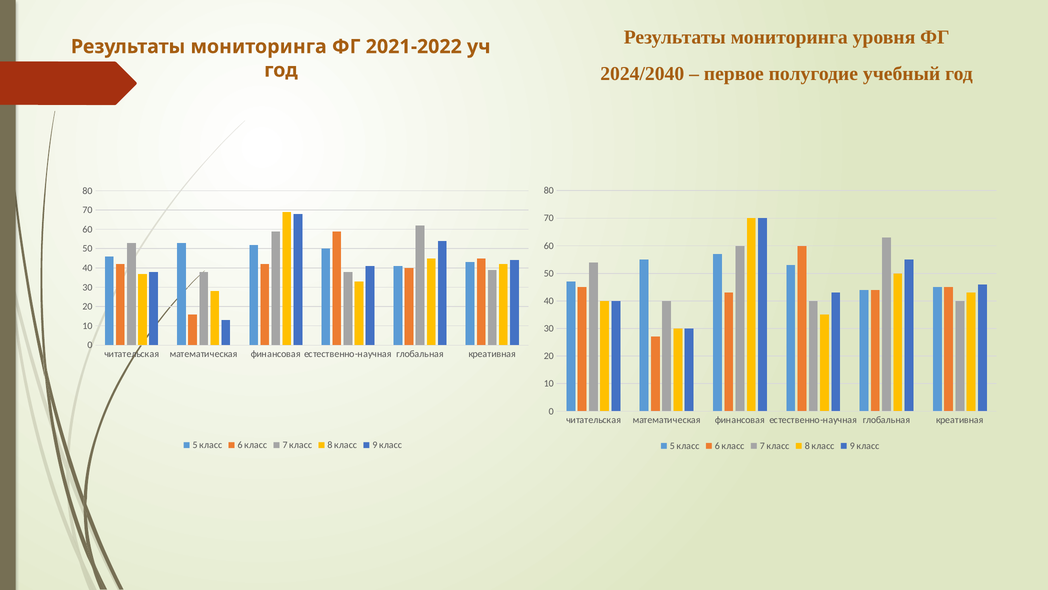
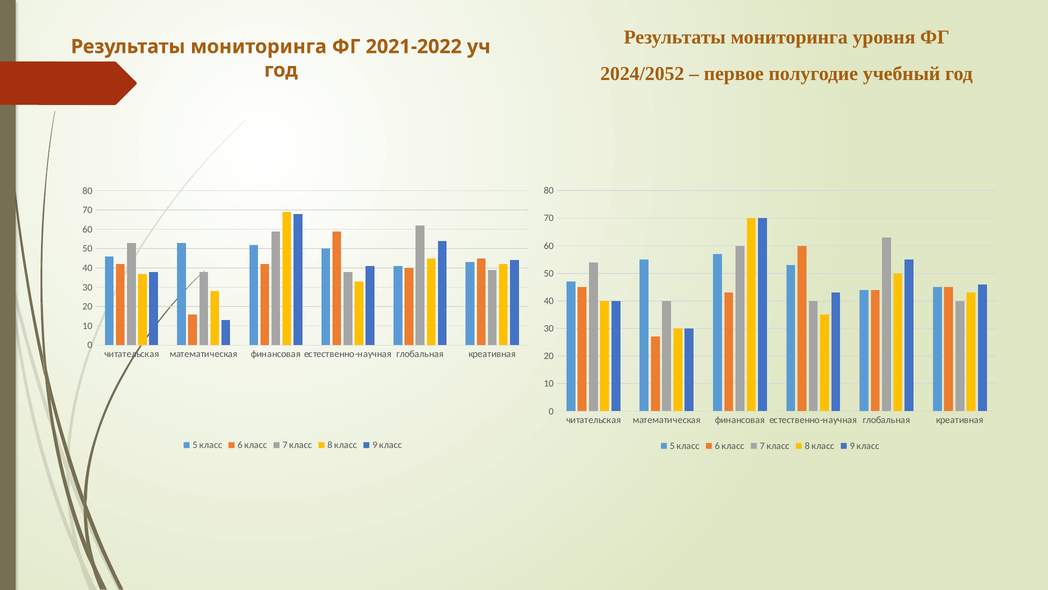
2024/2040: 2024/2040 -> 2024/2052 (642, 74)
